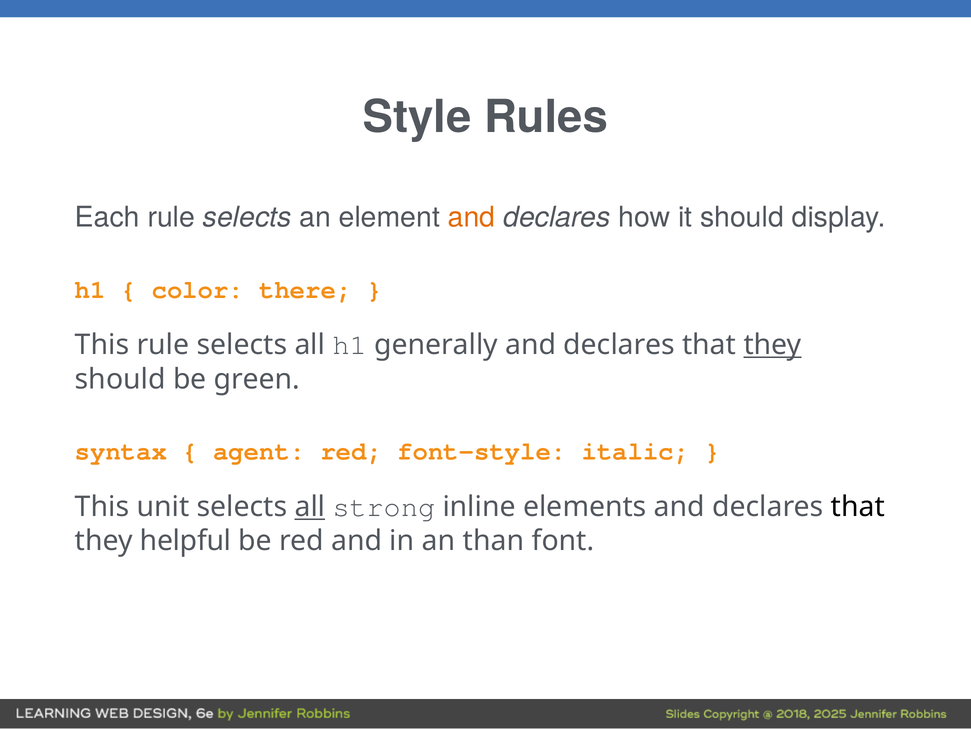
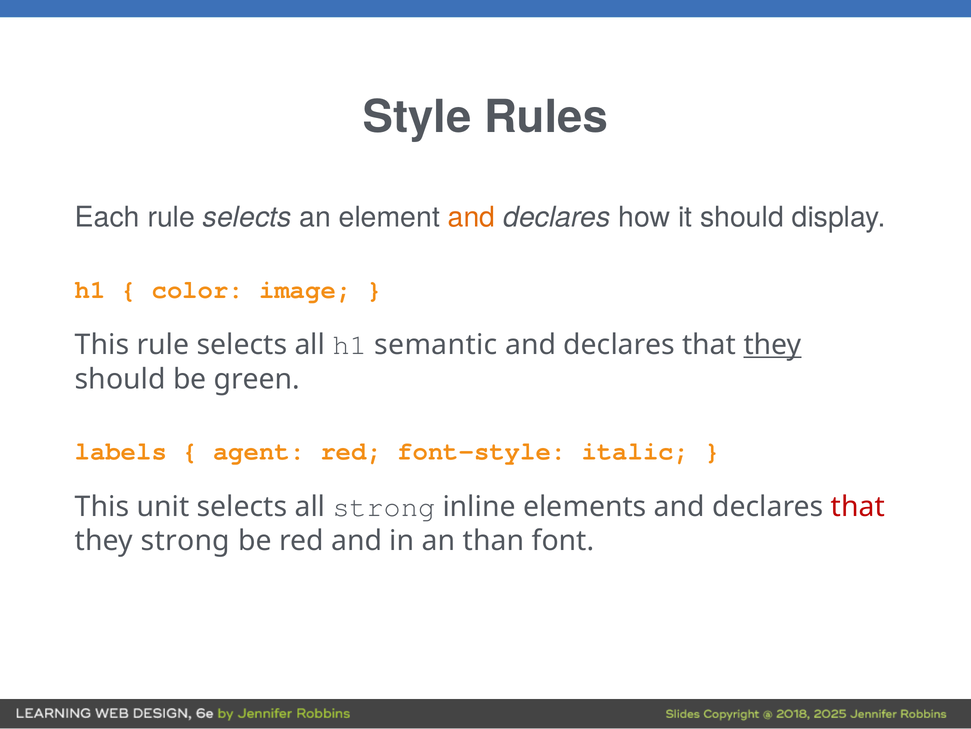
there: there -> image (305, 289)
generally: generally -> semantic (436, 345)
syntax: syntax -> labels (121, 451)
all underline: present -> none (310, 506)
that colour: black -> red (858, 506)
they helpful: helpful -> strong (185, 540)
